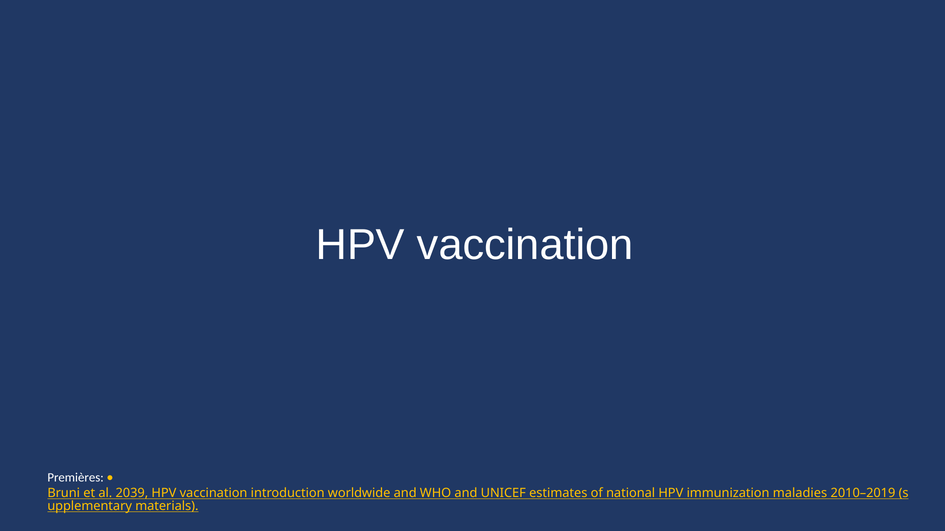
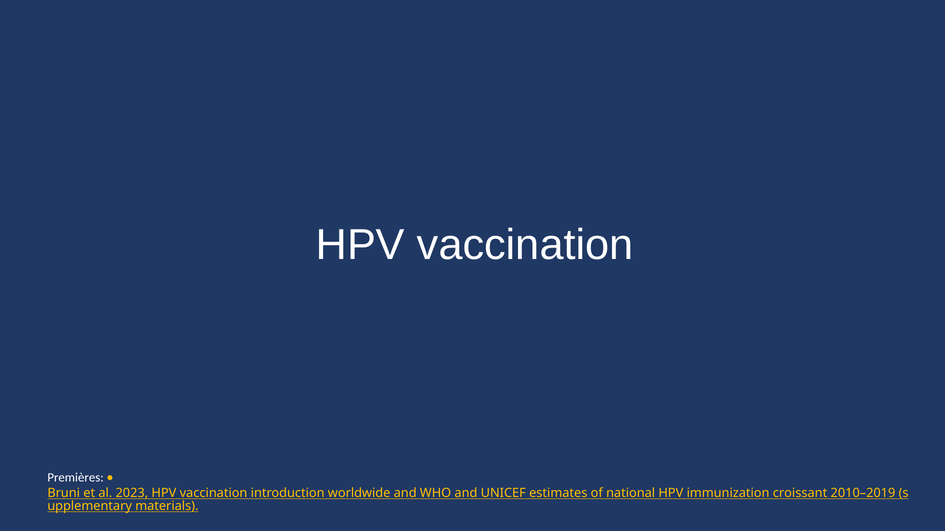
2039: 2039 -> 2023 (132, 494)
maladies: maladies -> croissant (800, 494)
